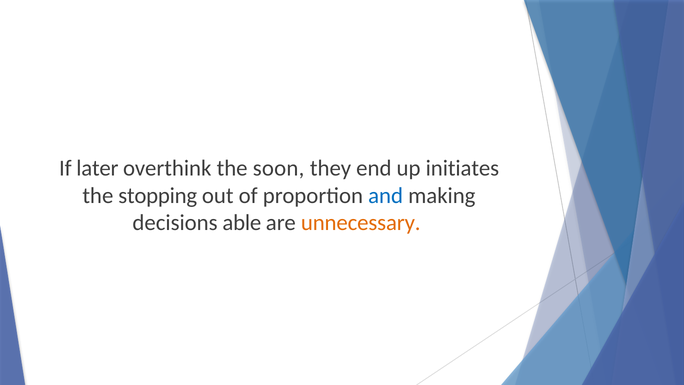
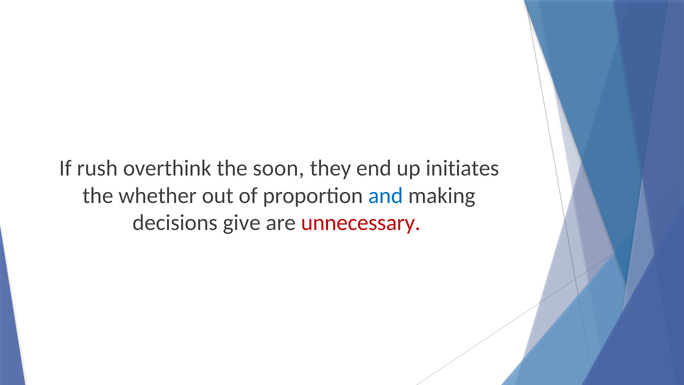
later: later -> rush (97, 168)
stopping: stopping -> whether (158, 195)
able: able -> give (242, 223)
unnecessary colour: orange -> red (361, 223)
